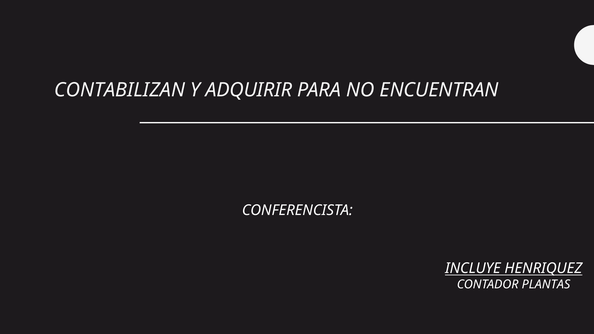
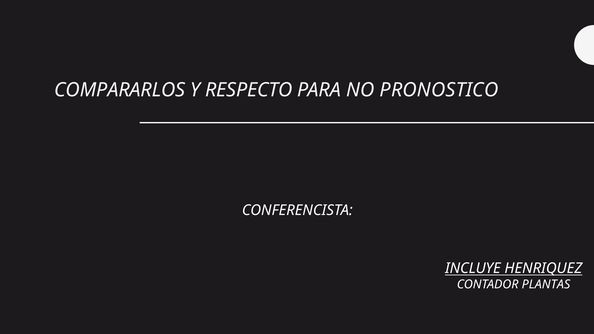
CONTABILIZAN: CONTABILIZAN -> COMPARARLOS (120, 90)
ADQUIRIR: ADQUIRIR -> RESPECTO (249, 90)
ENCUENTRAN: ENCUENTRAN -> PRONOSTICO (439, 90)
